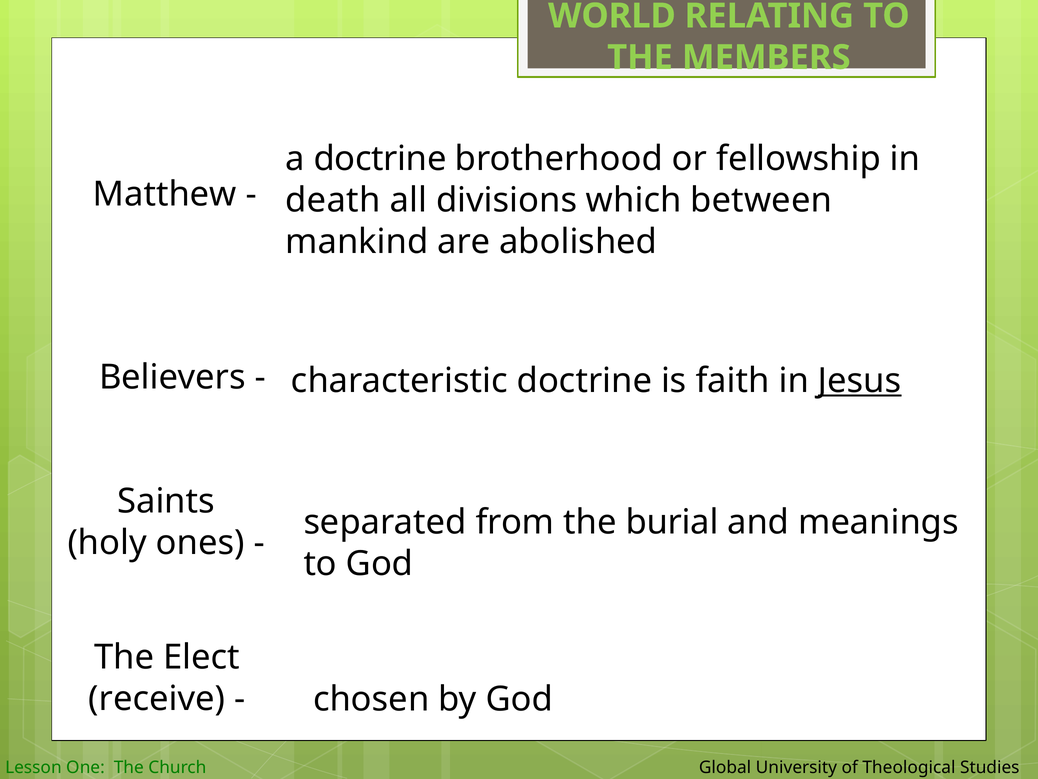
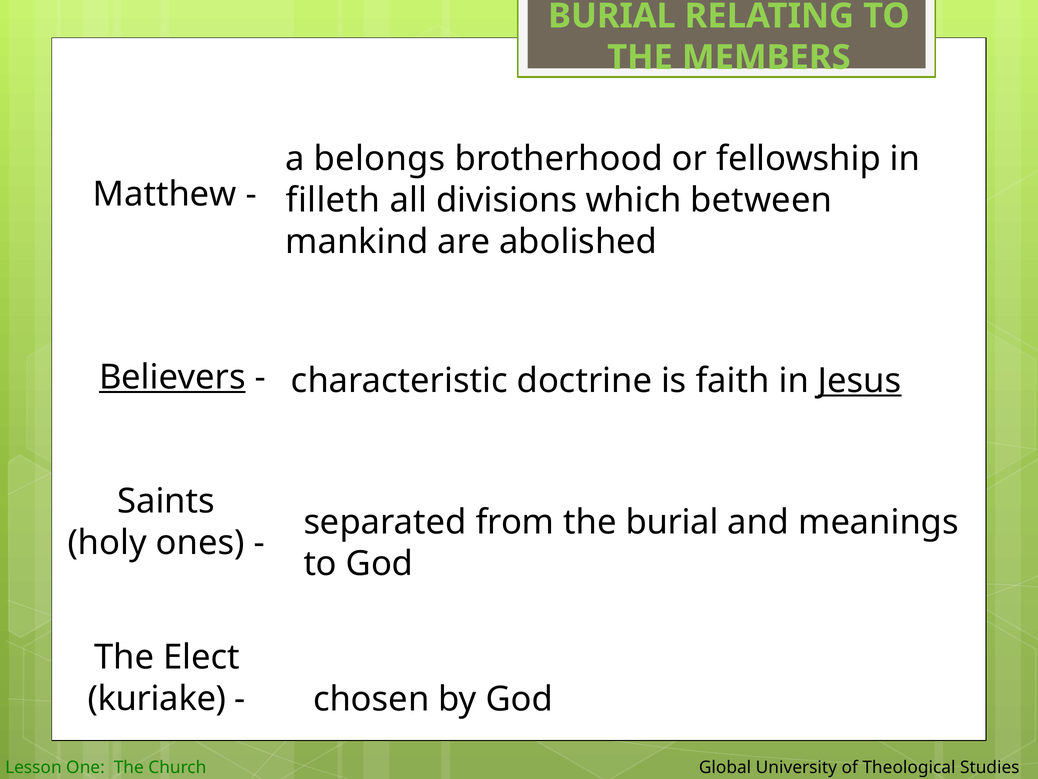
WORLD: WORLD -> BURIAL (612, 16)
a doctrine: doctrine -> belongs (380, 159)
death: death -> filleth (333, 200)
Believers underline: none -> present (172, 377)
receive: receive -> kuriake (157, 698)
